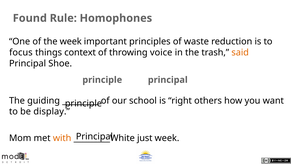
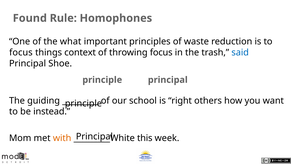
the week: week -> what (71, 42)
throwing voice: voice -> focus (161, 52)
said colour: orange -> blue (240, 52)
display: display -> instead (52, 111)
just: just -> this (145, 138)
